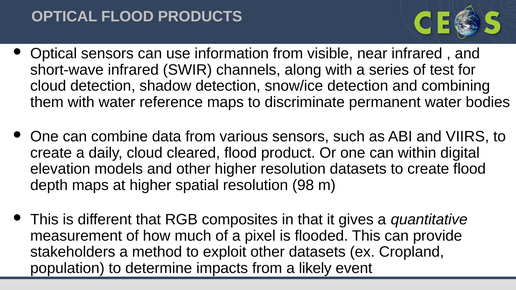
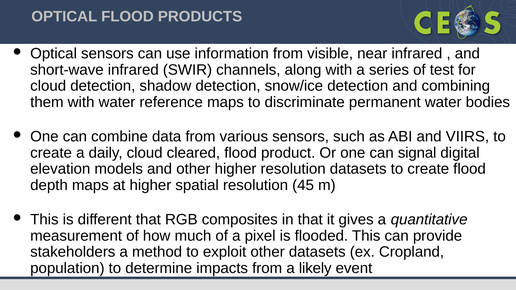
within: within -> signal (417, 153)
98: 98 -> 45 (303, 185)
